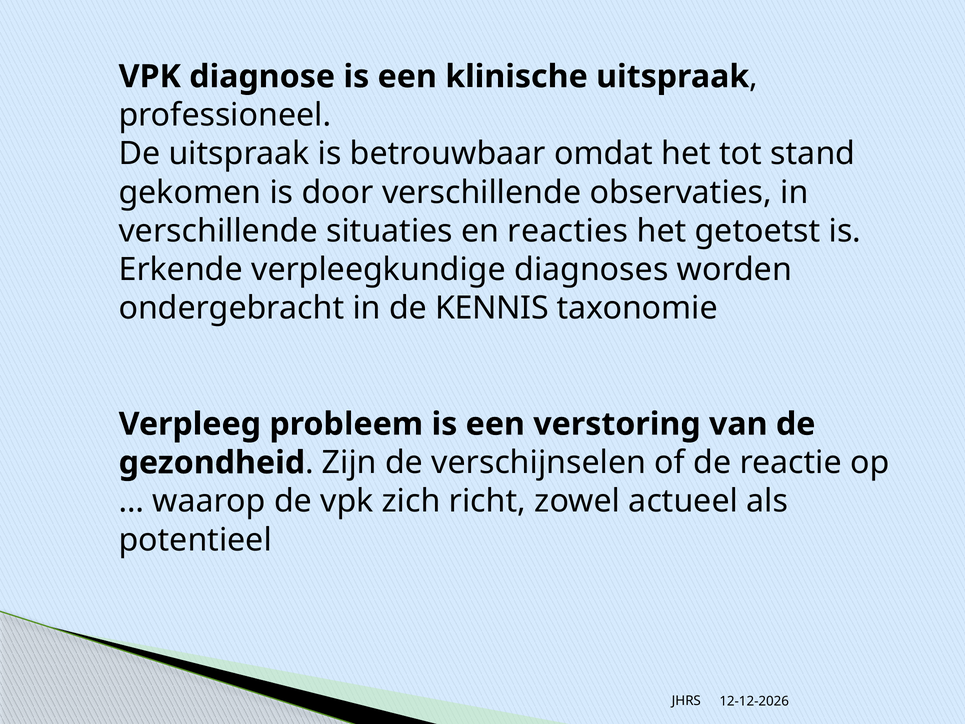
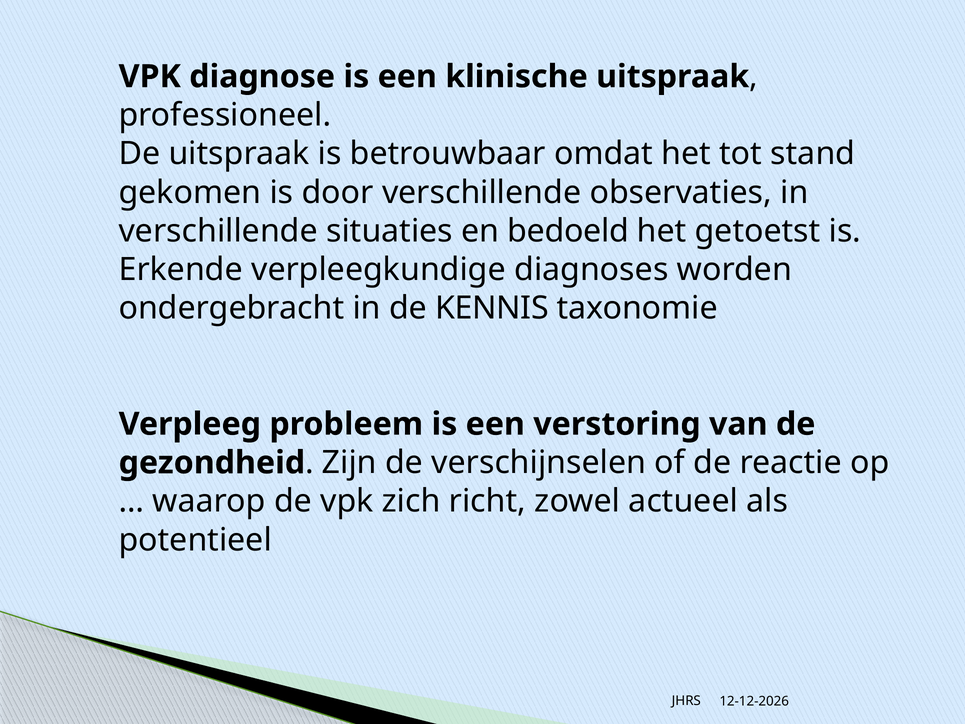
reacties: reacties -> bedoeld (568, 231)
